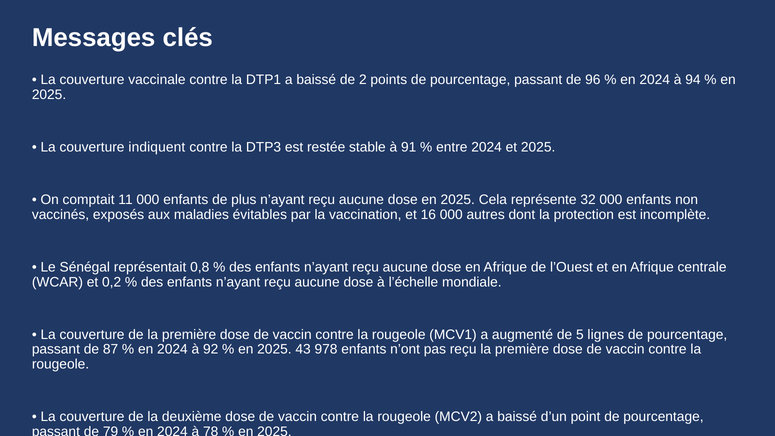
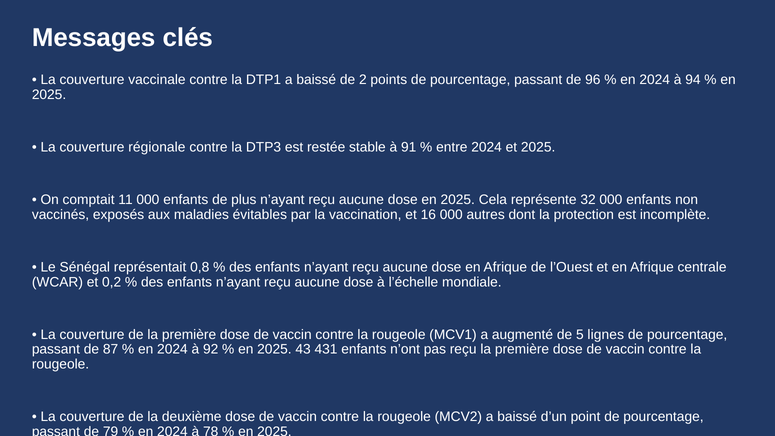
indiquent: indiquent -> régionale (157, 147)
978: 978 -> 431 (326, 349)
